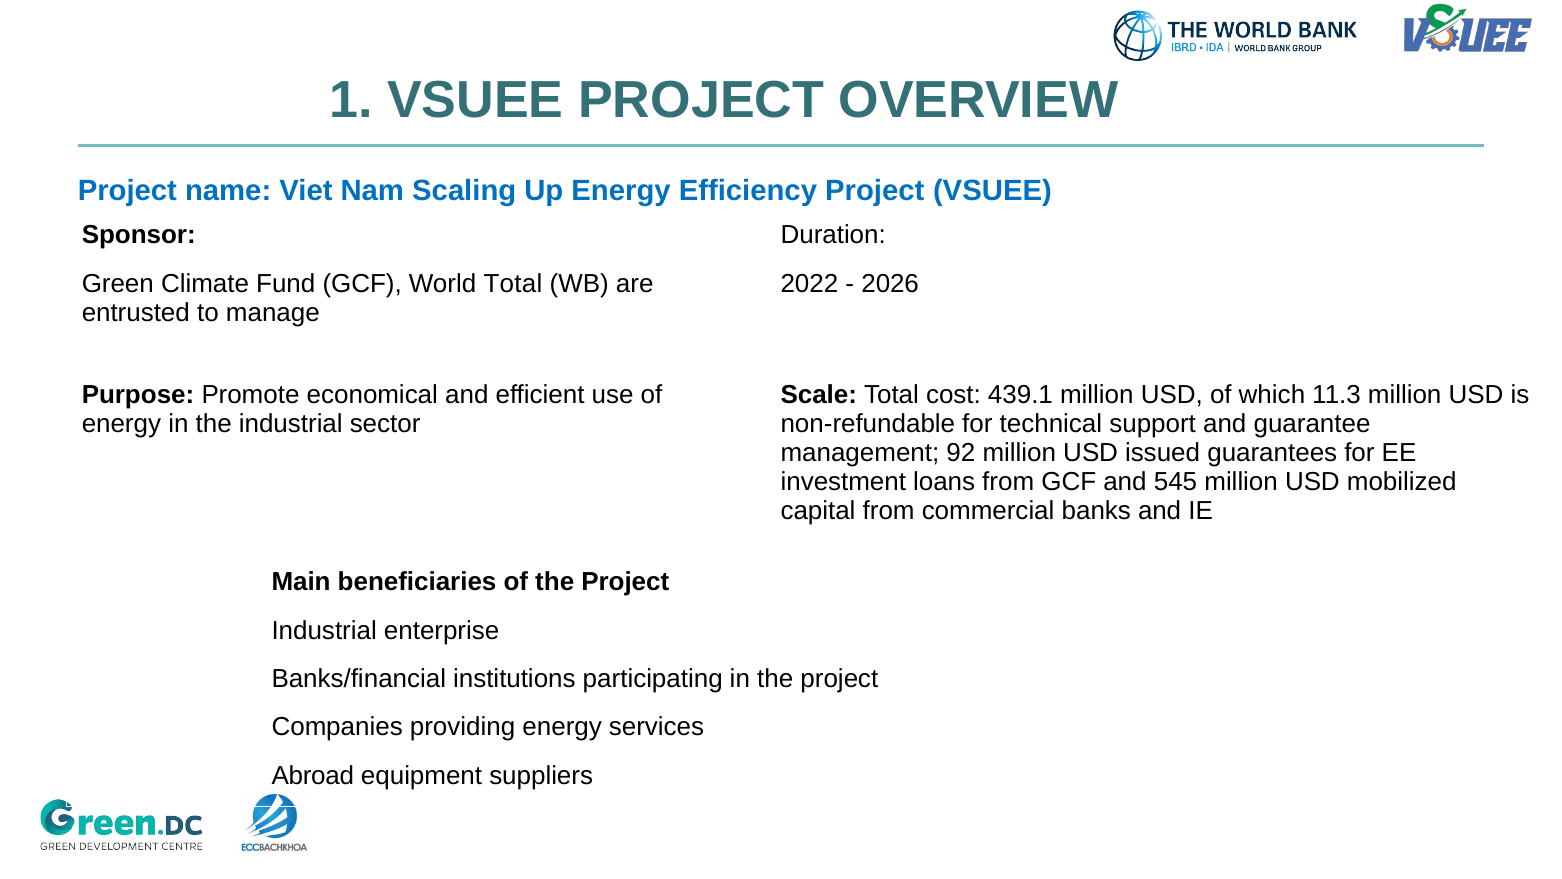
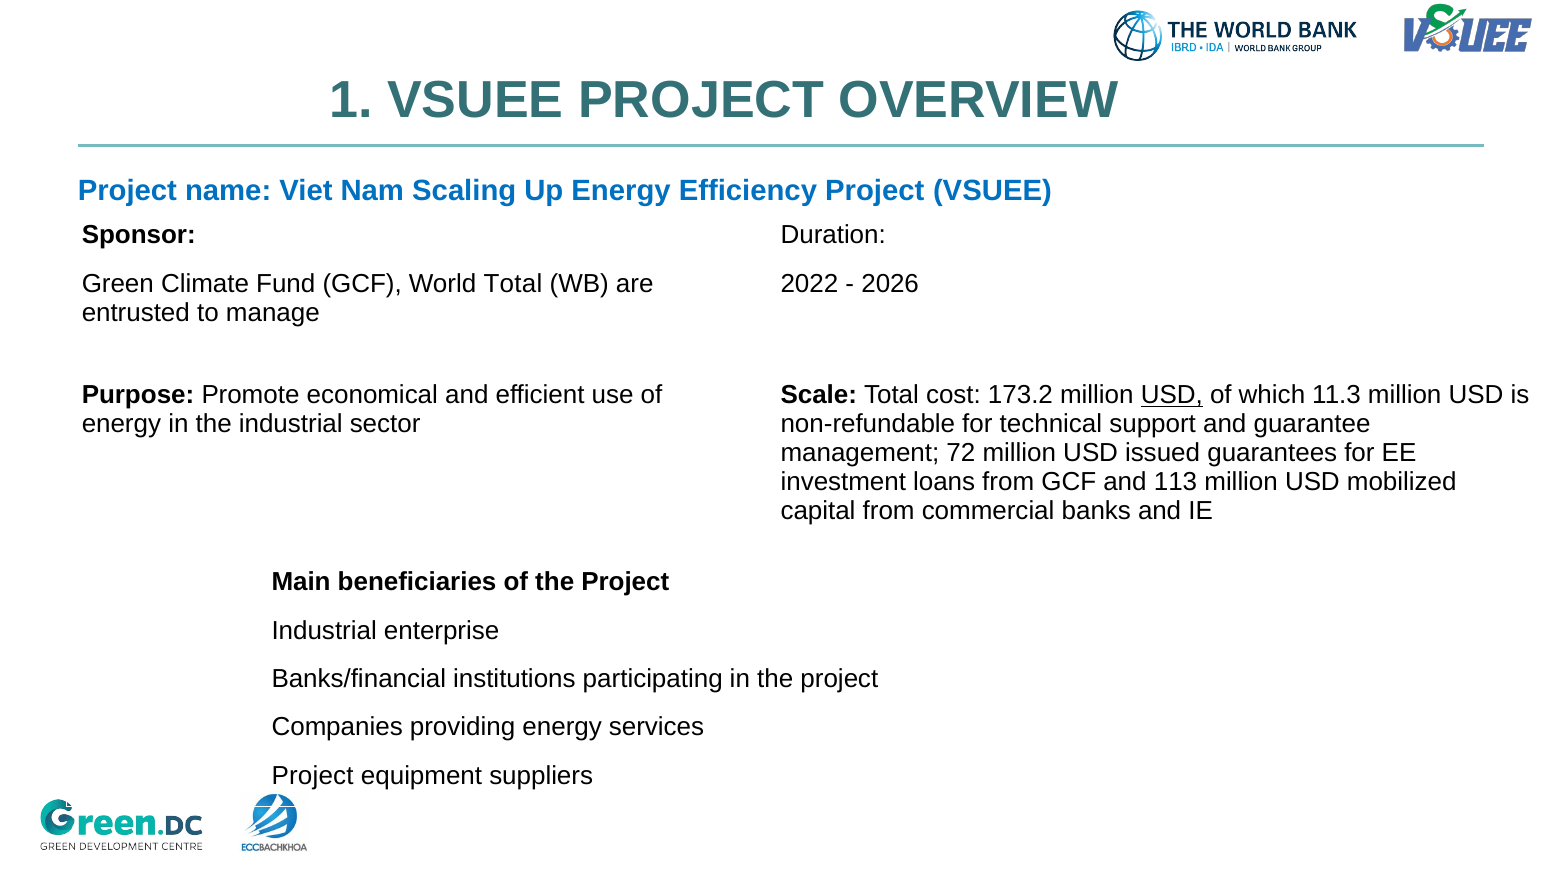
439.1: 439.1 -> 173.2 (1020, 395)
USD underline: none -> present (1172, 395)
92: 92 -> 72 (961, 453)
545: 545 -> 113 (1175, 482)
Abroad: Abroad -> Project (313, 775)
